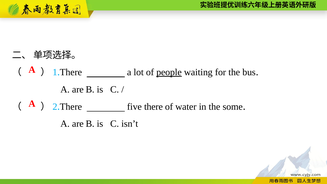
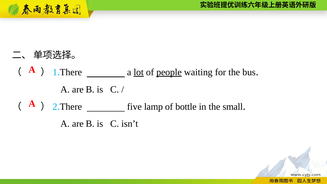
lot underline: none -> present (139, 72)
five there: there -> lamp (153, 107)
water: water -> bottle (186, 107)
some: some -> small (233, 107)
